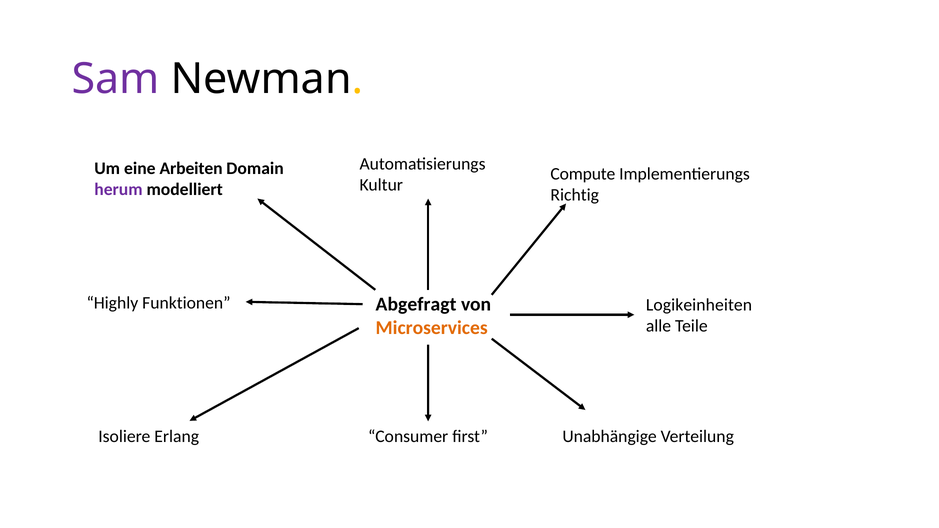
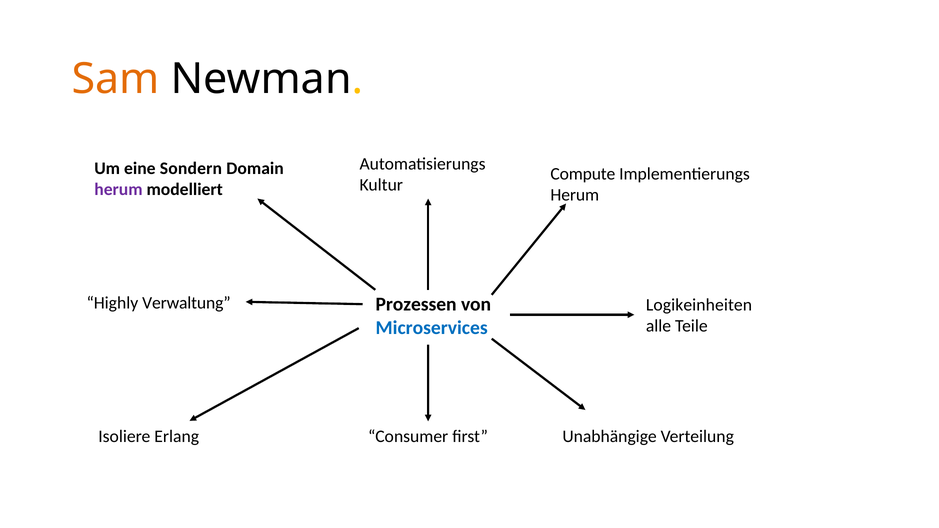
Sam colour: purple -> orange (116, 79)
Arbeiten: Arbeiten -> Sondern (191, 169)
Richtig: Richtig -> Herum (575, 195)
Funktionen: Funktionen -> Verwaltung (186, 303)
Abgefragt: Abgefragt -> Prozessen (416, 305)
Microservices colour: orange -> blue (432, 328)
